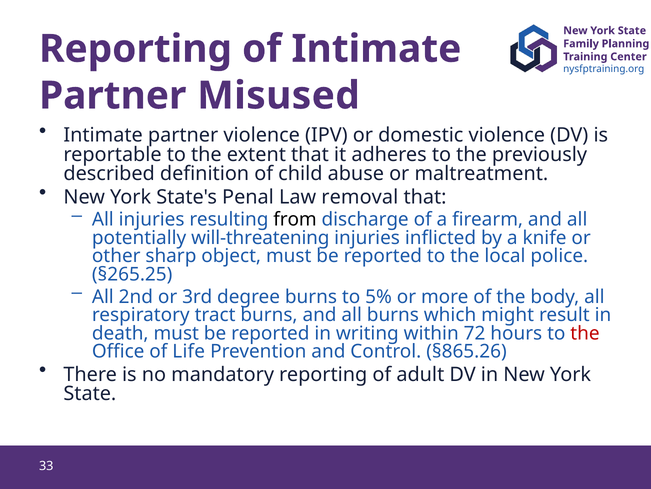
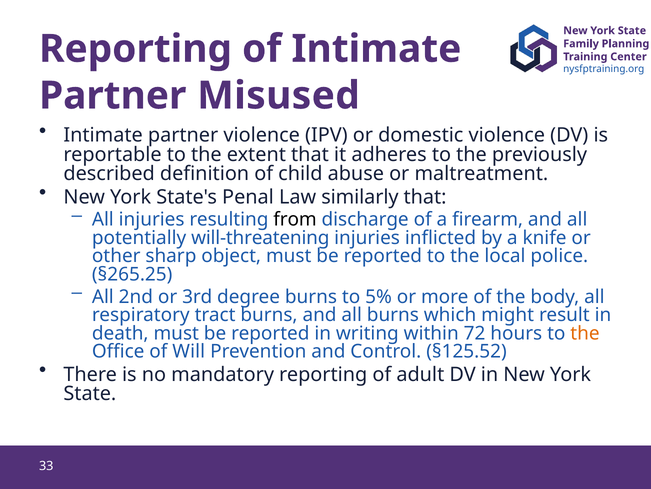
removal: removal -> similarly (360, 197)
the colour: red -> orange (585, 333)
Life: Life -> Will (189, 351)
§865.26: §865.26 -> §125.52 (466, 351)
